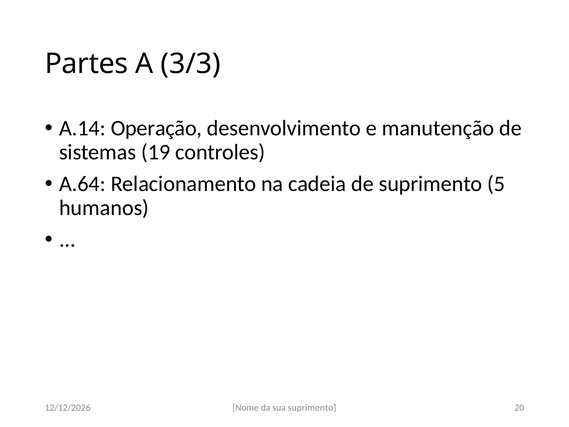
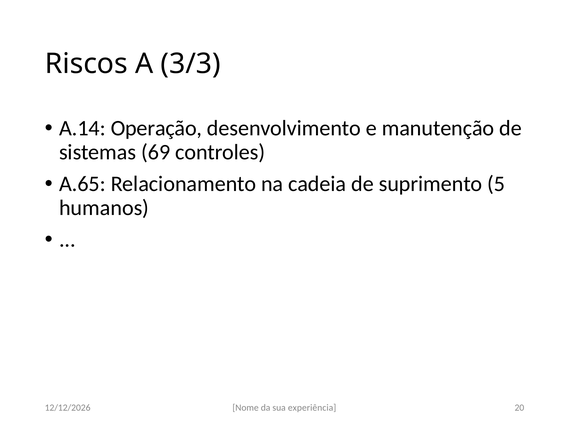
Partes: Partes -> Riscos (86, 64)
19: 19 -> 69 (156, 152)
A.64: A.64 -> A.65 (82, 184)
sua suprimento: suprimento -> experiência (312, 407)
